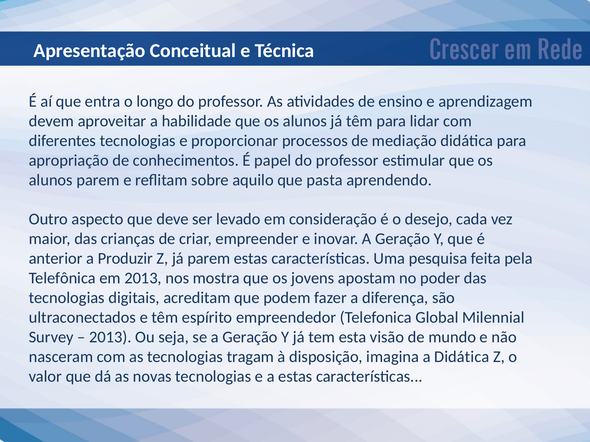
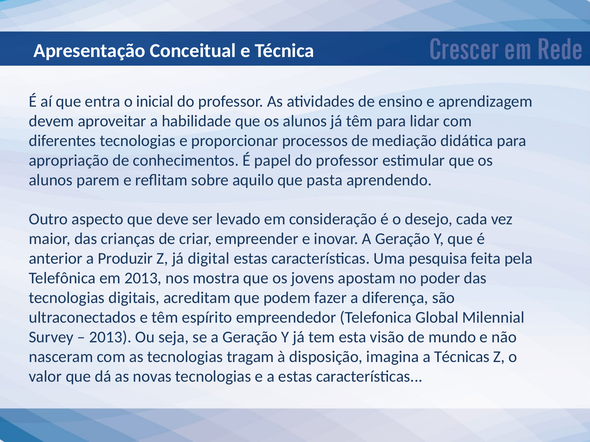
longo: longo -> inicial (155, 101)
já parem: parem -> digital (209, 259)
a Didática: Didática -> Técnicas (462, 357)
